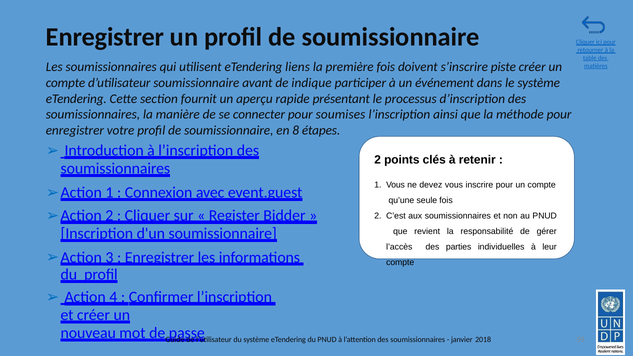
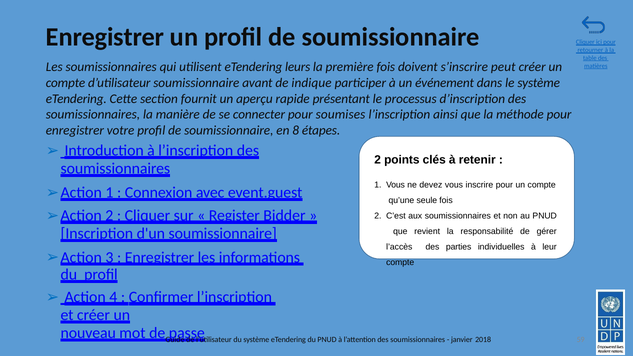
liens: liens -> leurs (298, 67)
piste: piste -> peut (503, 67)
